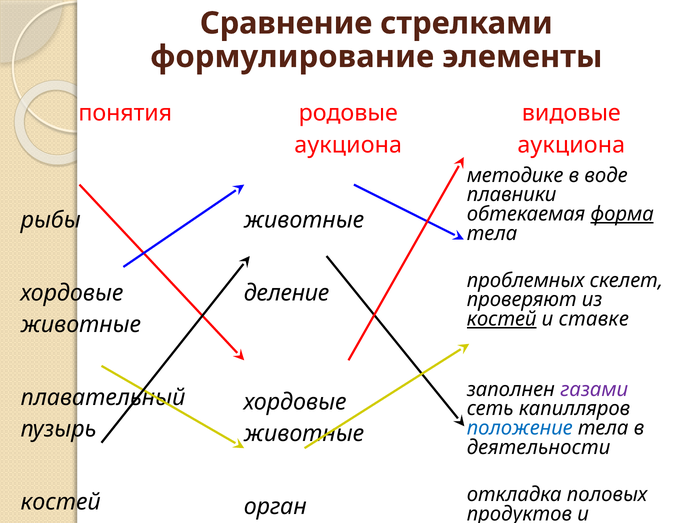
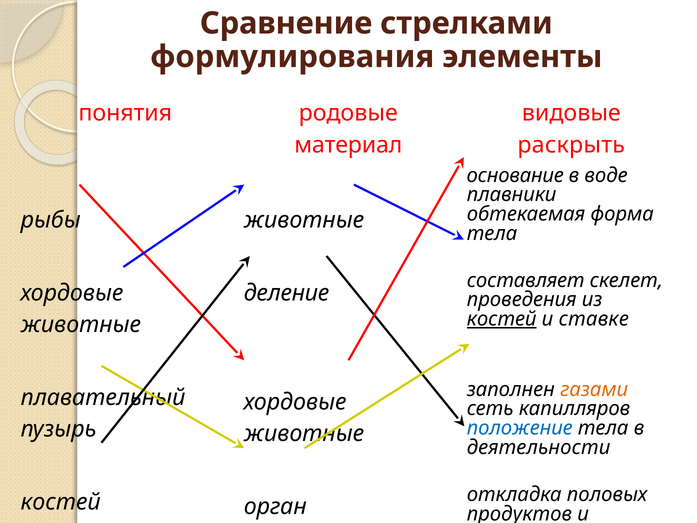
формулирование: формулирование -> формулирования (292, 57)
аукциона: аукциона -> материал (348, 145)
аукциона: аукциона -> раскрыть (571, 145)
методике: методике -> основание (515, 175)
форма underline: present -> none (622, 214)
проблемных: проблемных -> составляет (526, 280)
проверяют: проверяют -> проведения (522, 300)
газами colour: purple -> orange (594, 389)
